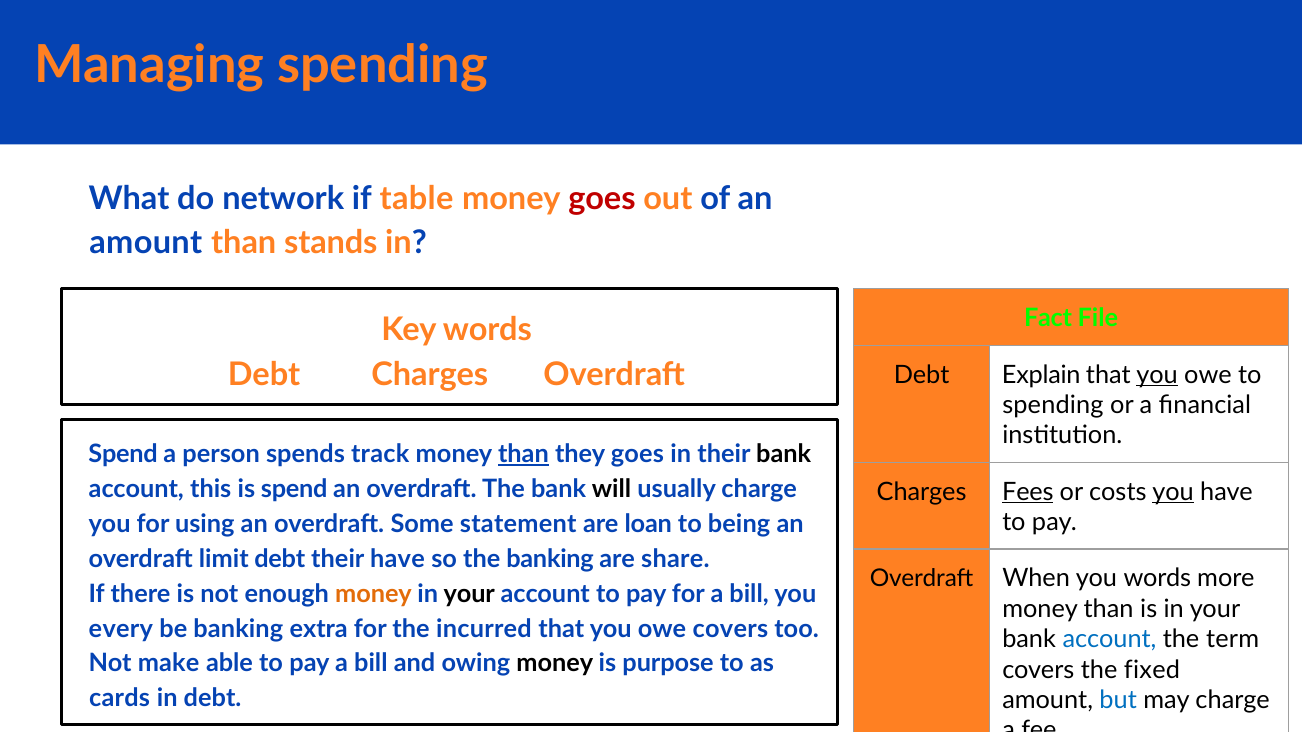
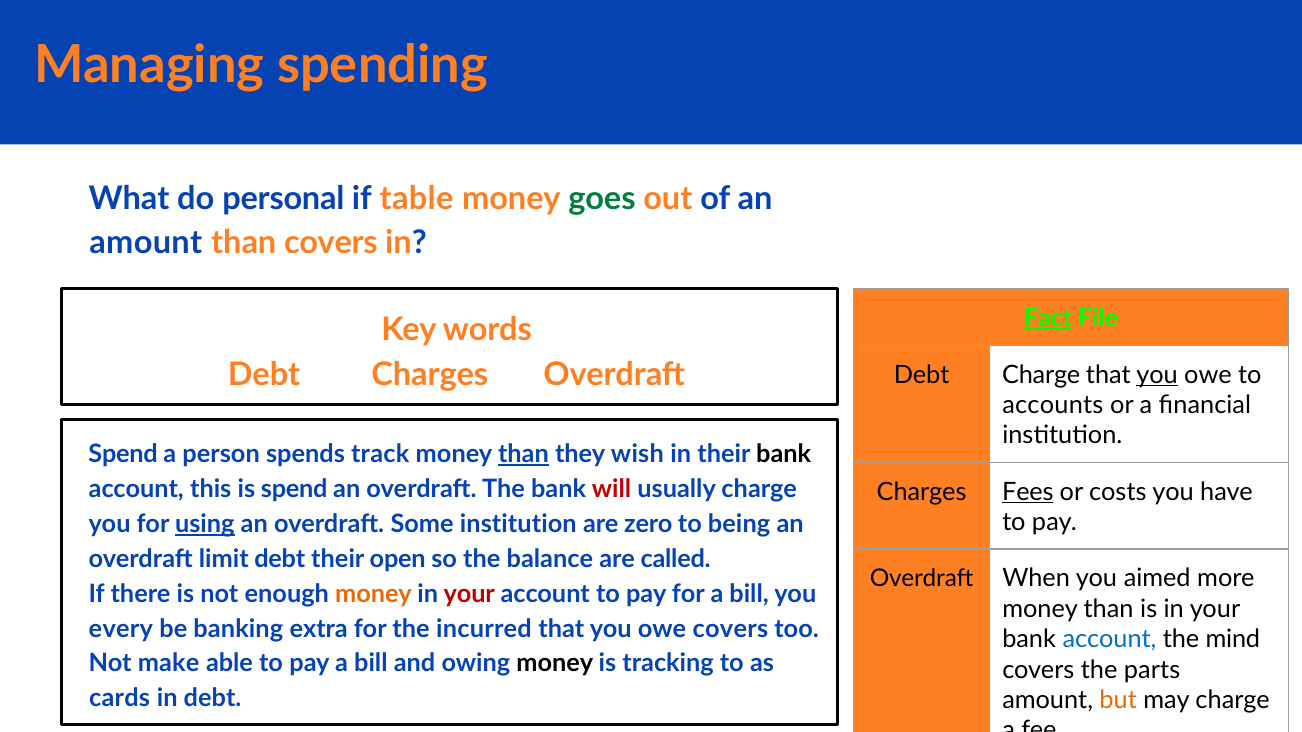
network: network -> personal (283, 198)
goes colour: red -> green (602, 198)
than stands: stands -> covers (331, 243)
Fact underline: none -> present (1048, 319)
Debt Explain: Explain -> Charge (1041, 375)
spending: spending -> accounts (1053, 405)
they goes: goes -> wish (637, 454)
will colour: black -> red (612, 489)
you underline: present -> none (1173, 492)
using underline: none -> present (205, 524)
Some statement: statement -> institution (518, 524)
loan: loan -> zero (648, 524)
their have: have -> open (398, 559)
the banking: banking -> balance (550, 559)
share: share -> called (676, 559)
you words: words -> aimed (1157, 579)
your colour: black -> red (469, 594)
term: term -> mind (1233, 640)
purpose: purpose -> tracking (668, 664)
fixed: fixed -> parts (1152, 670)
but colour: blue -> orange (1118, 700)
